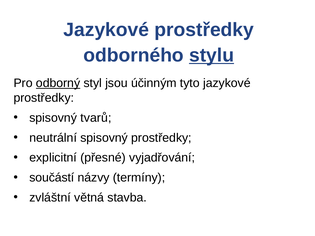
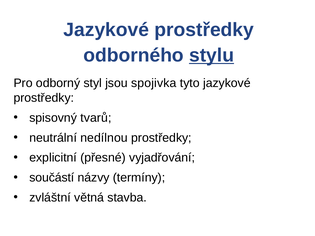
odborný underline: present -> none (58, 83)
účinným: účinným -> spojivka (154, 83)
neutrální spisovný: spisovný -> nedílnou (104, 138)
